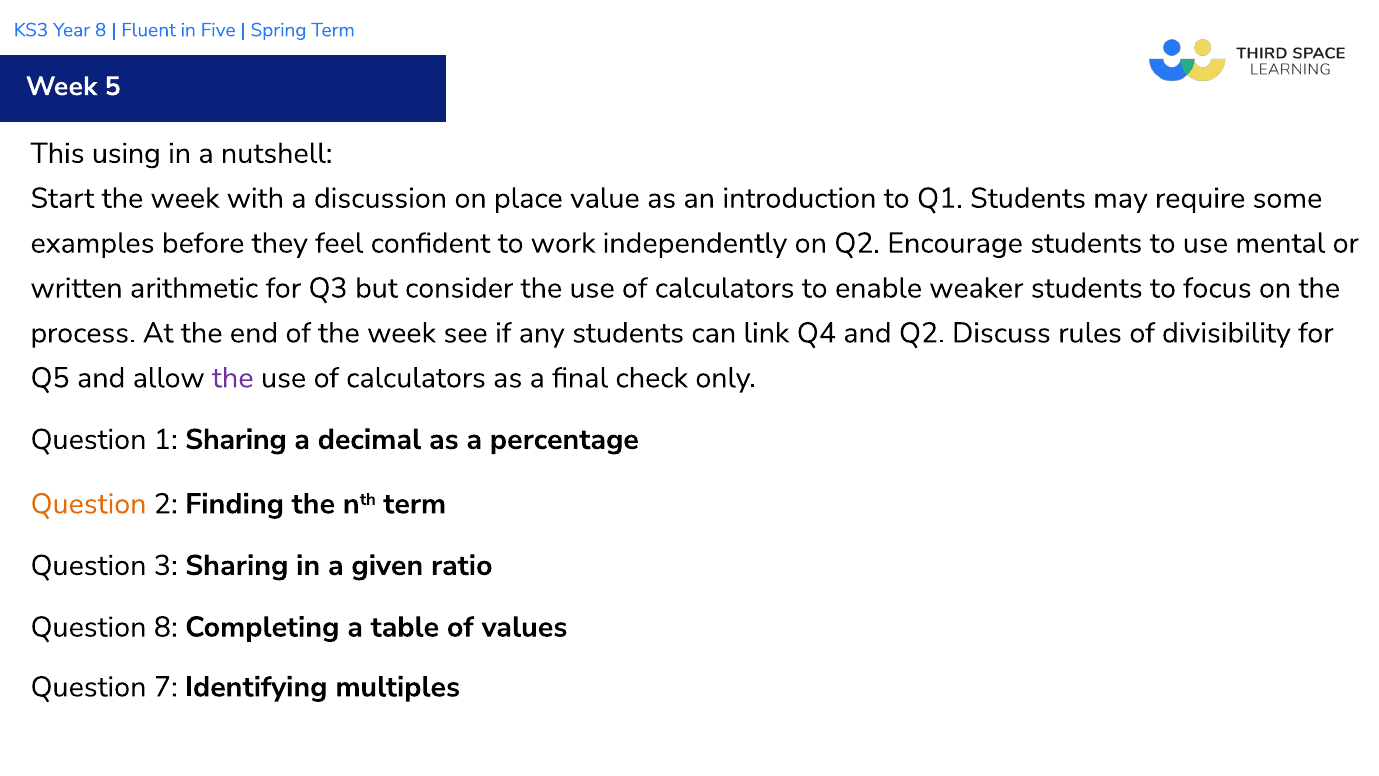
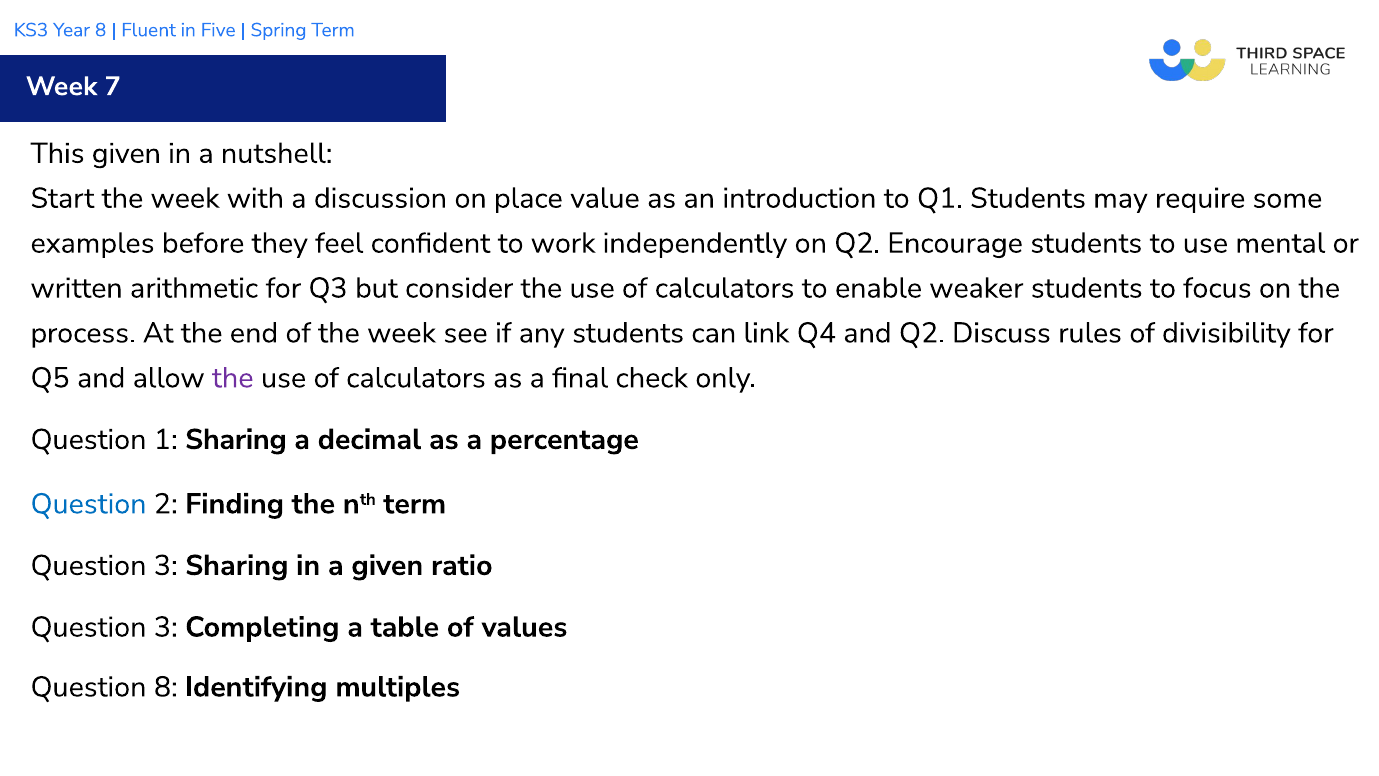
5: 5 -> 7 (113, 86)
This using: using -> given (126, 153)
Question colour: orange -> blue (89, 504)
8: 8 -> 3 (166, 627)
Question 7: 7 -> 8 (166, 687)
